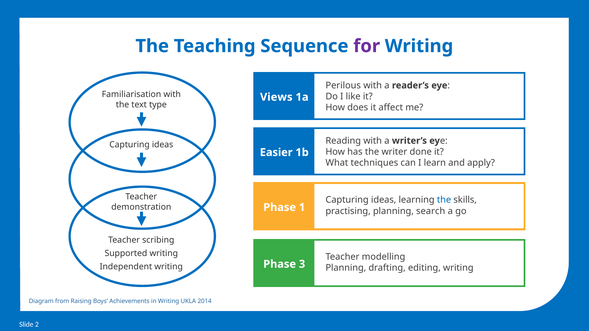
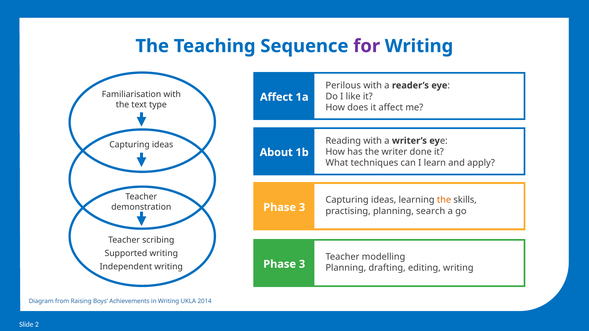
Views: Views -> Affect (276, 97)
Easier: Easier -> About (276, 153)
the colour: blue -> orange (444, 200)
1: 1 -> 3 (302, 208)
